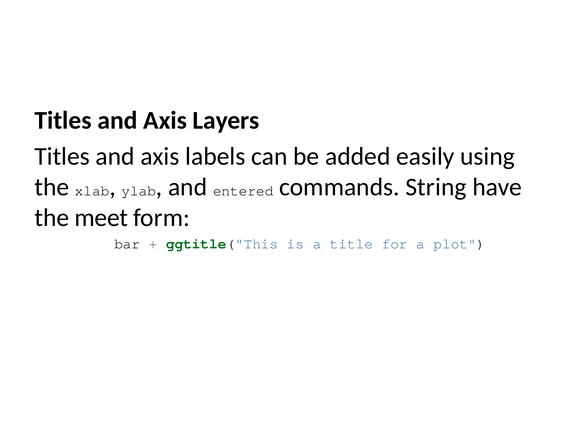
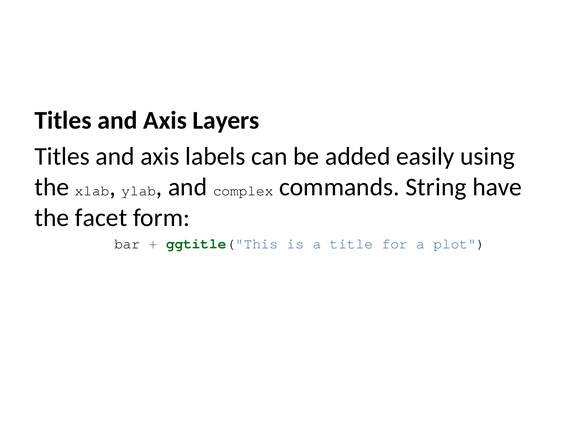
entered: entered -> complex (243, 191)
meet: meet -> facet (101, 218)
